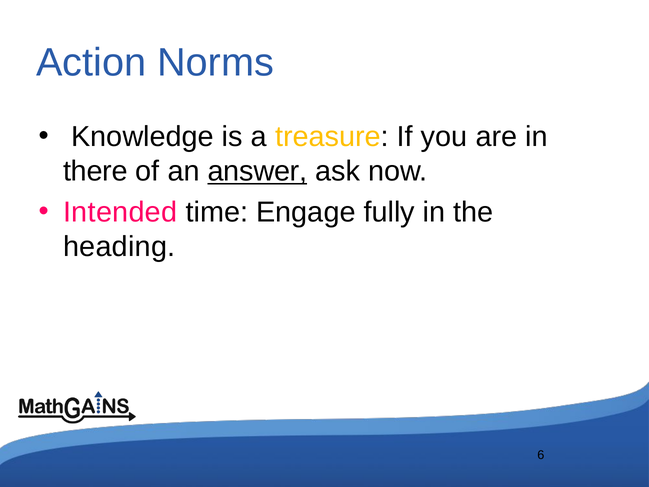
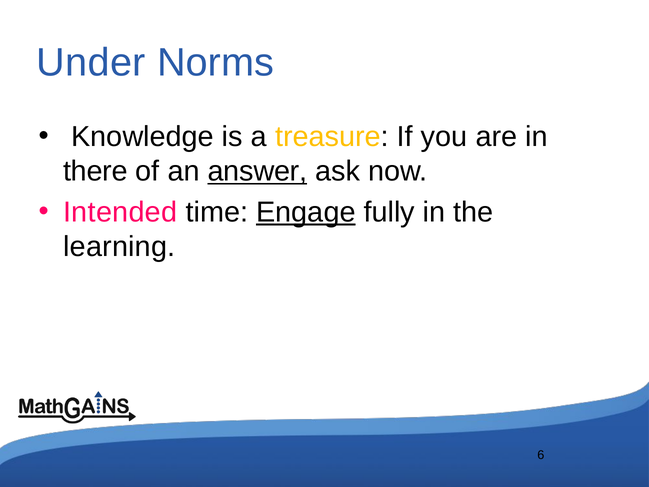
Action: Action -> Under (91, 63)
Engage underline: none -> present (306, 212)
heading: heading -> learning (119, 247)
